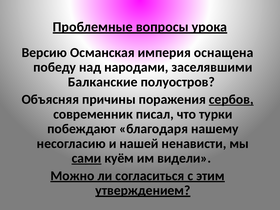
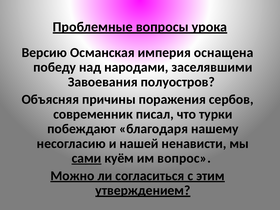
Балканские: Балканские -> Завоевания (103, 82)
сербов underline: present -> none (231, 99)
видели: видели -> вопрос (184, 158)
